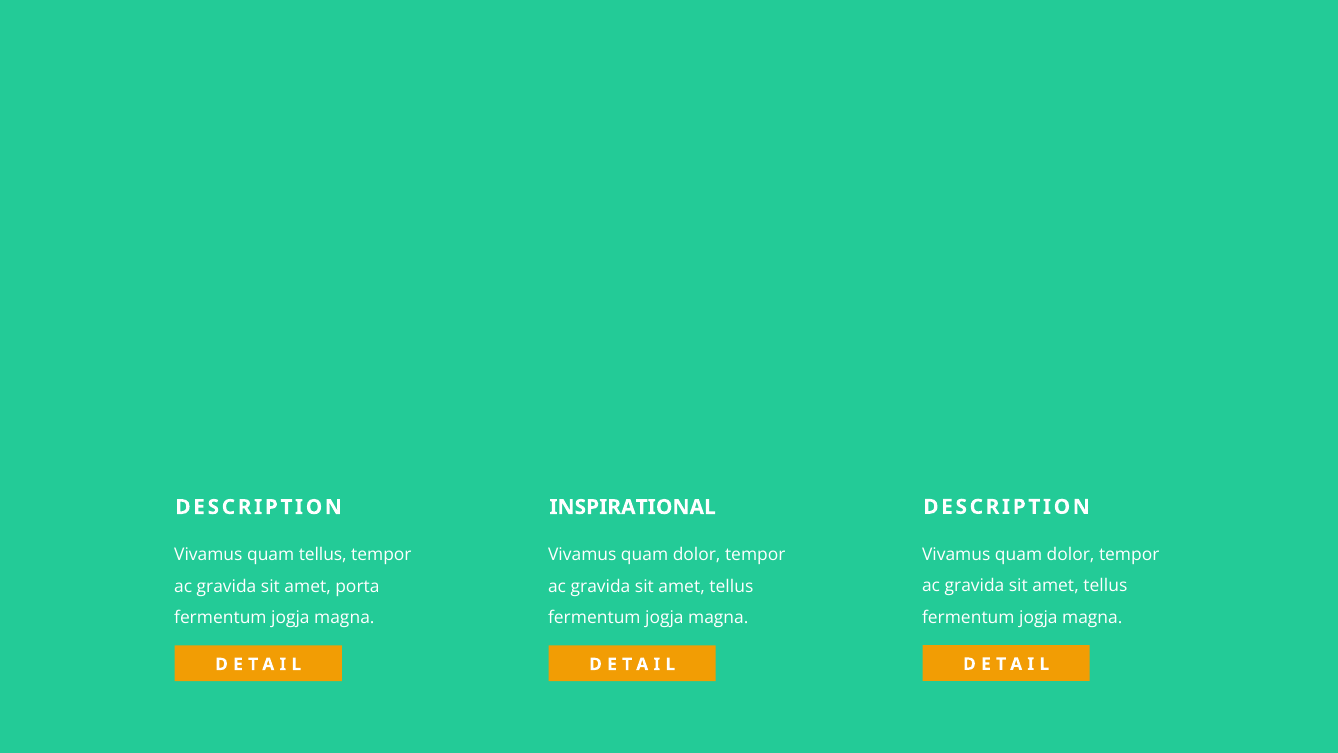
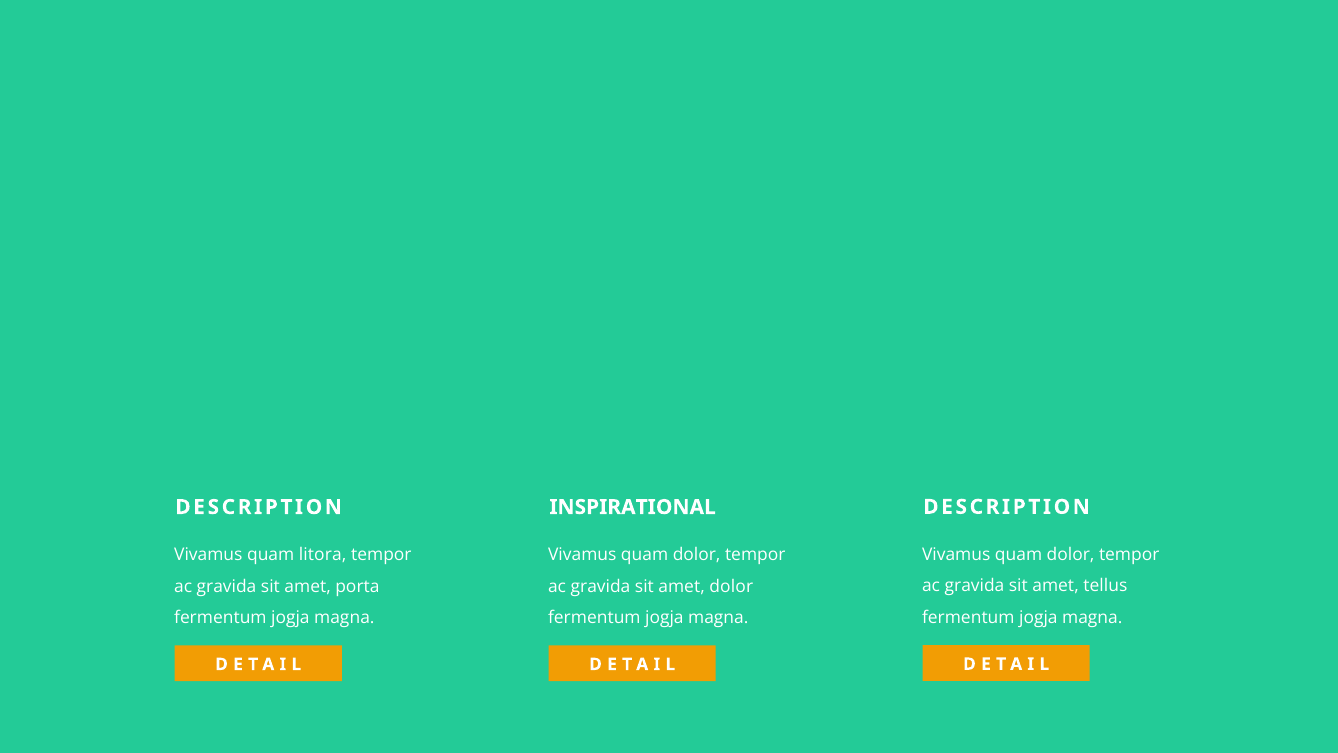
quam tellus: tellus -> litora (323, 555)
tellus: tellus -> dolor (731, 586)
